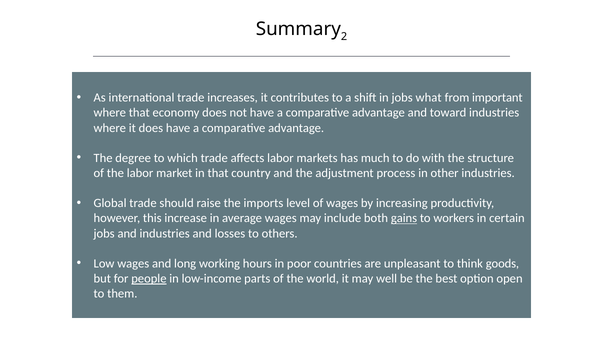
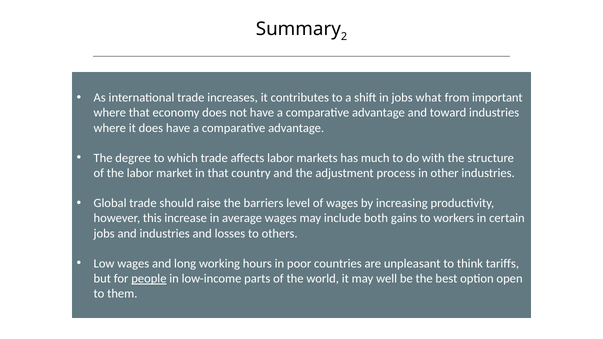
imports: imports -> barriers (263, 203)
gains underline: present -> none (404, 218)
goods: goods -> tariffs (502, 264)
